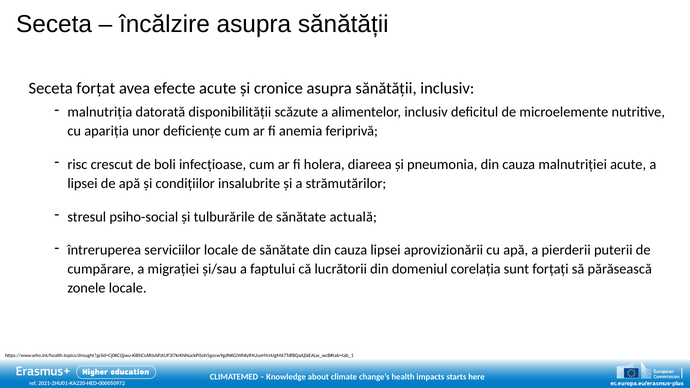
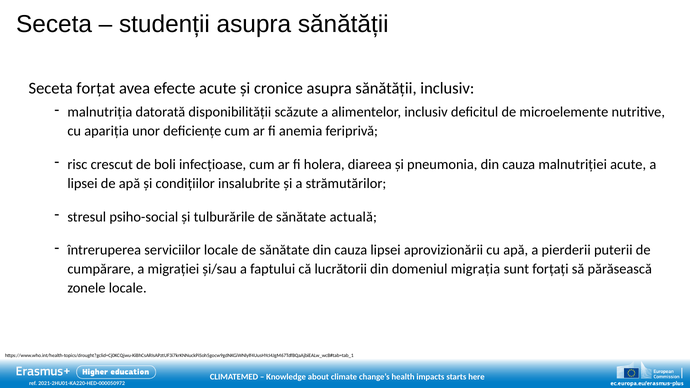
încălzire: încălzire -> studenții (164, 24)
corelația: corelația -> migrația (475, 269)
